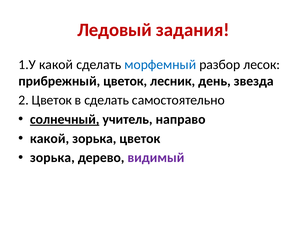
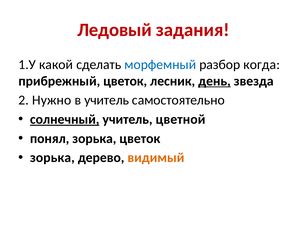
лесок: лесок -> когда (262, 64)
день underline: none -> present (214, 81)
2 Цветок: Цветок -> Нужно (52, 100)
в сделать: сделать -> учитель (107, 100)
направо: направо -> цветной (181, 119)
какой: какой -> понял (50, 138)
видимый colour: purple -> orange (156, 157)
